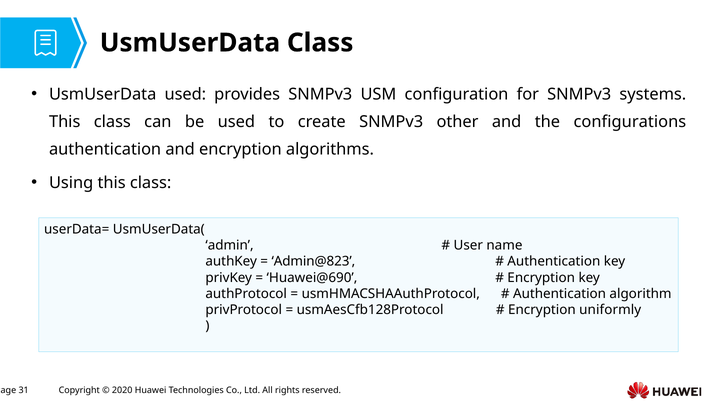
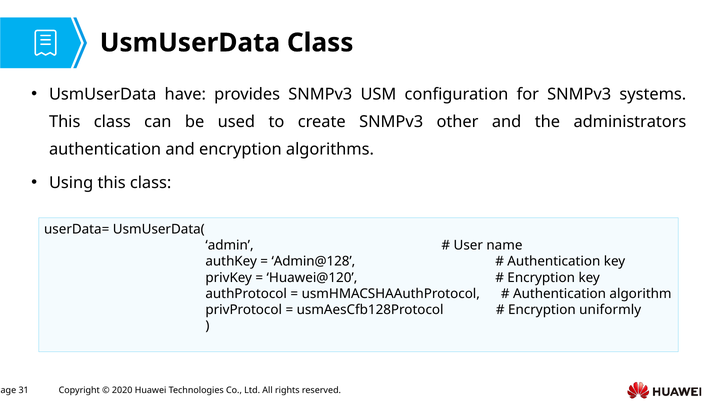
UsmUserData used: used -> have (185, 94)
configurations: configurations -> administrators (630, 122)
Admin@823: Admin@823 -> Admin@128 (313, 262)
Huawei@690: Huawei@690 -> Huawei@120 (312, 278)
